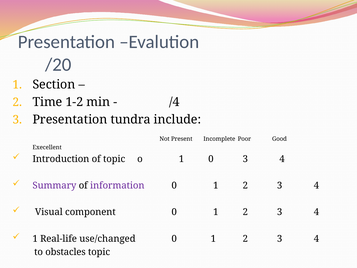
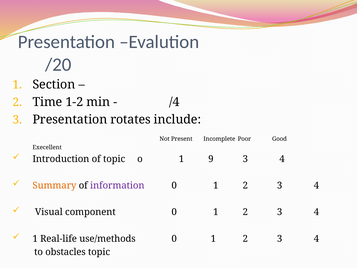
tundra: tundra -> rotates (131, 119)
1 0: 0 -> 9 (211, 159)
Summary colour: purple -> orange (54, 185)
use/changed: use/changed -> use/methods (107, 238)
